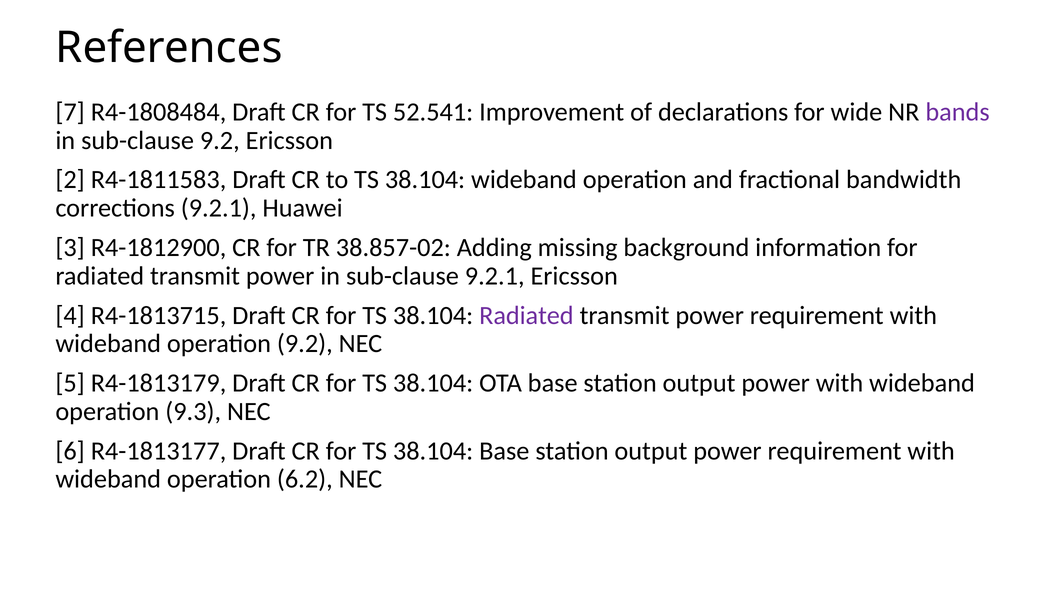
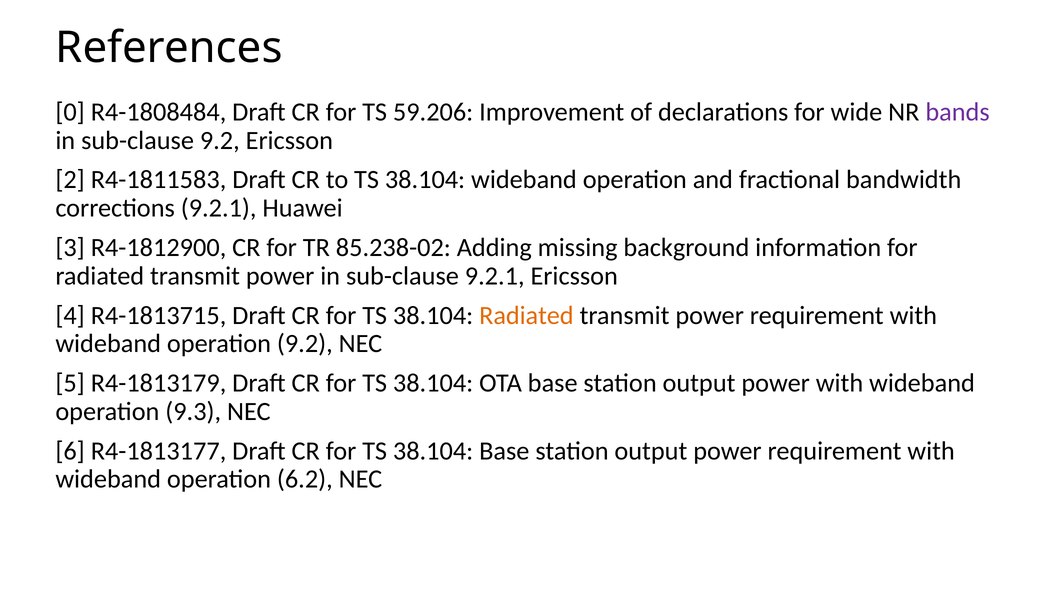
7: 7 -> 0 (70, 112)
52.541: 52.541 -> 59.206 (433, 112)
38.857-02: 38.857-02 -> 85.238-02 (393, 247)
Radiated colour: purple -> orange (526, 315)
